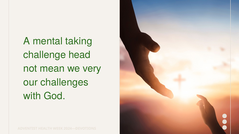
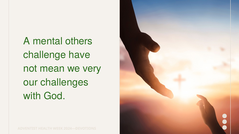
taking: taking -> others (79, 41)
head: head -> have (79, 55)
